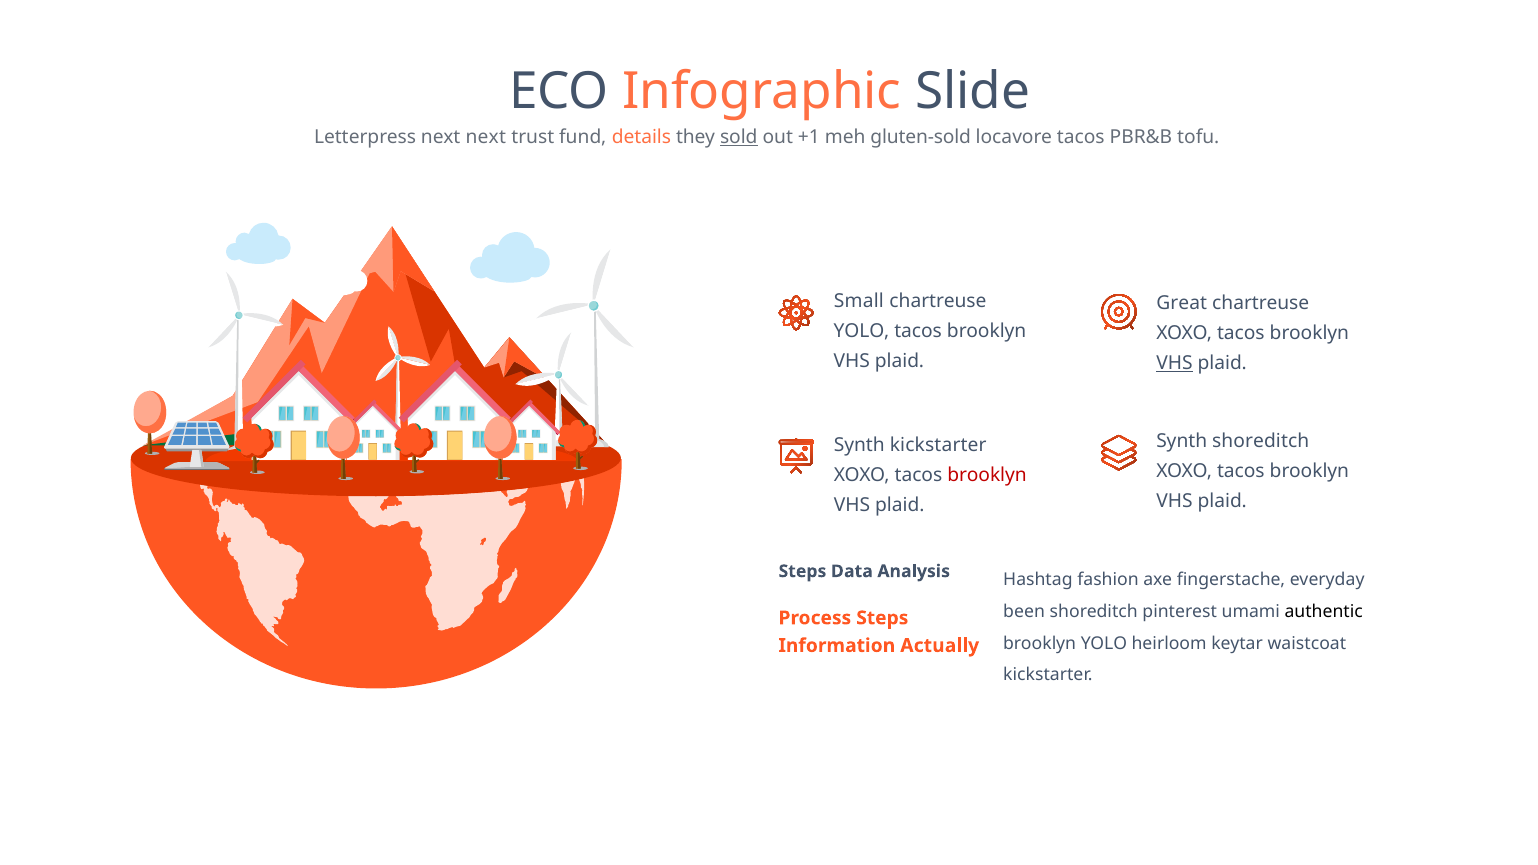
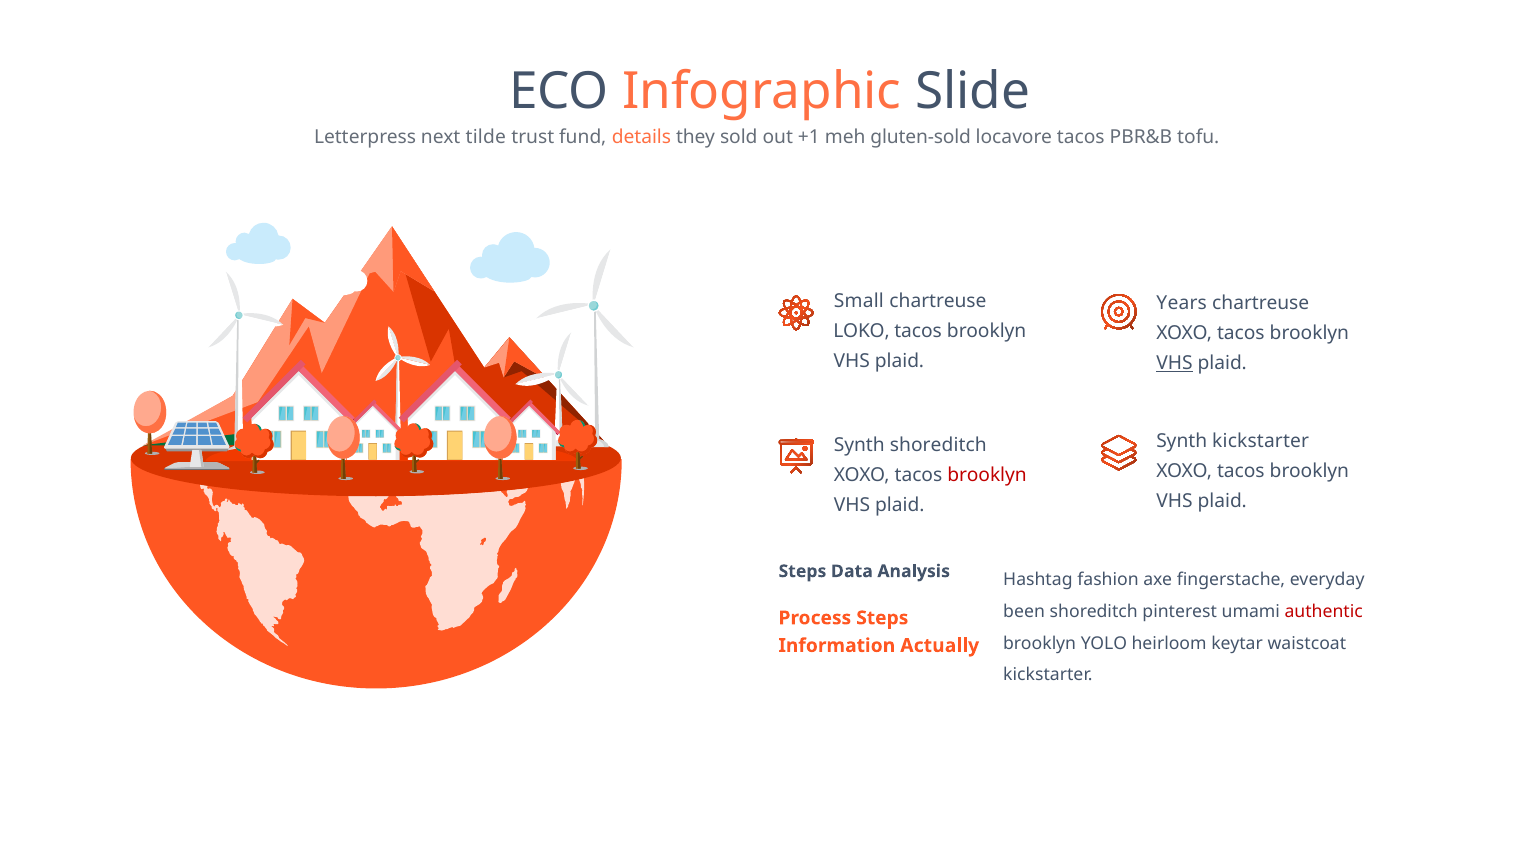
next next: next -> tilde (486, 137)
sold underline: present -> none (739, 137)
Great: Great -> Years (1182, 303)
YOLO: YOLO -> LOKO (862, 331)
Synth shoreditch: shoreditch -> kickstarter (1261, 441)
Synth kickstarter: kickstarter -> shoreditch (938, 445)
authentic colour: black -> red (1324, 612)
